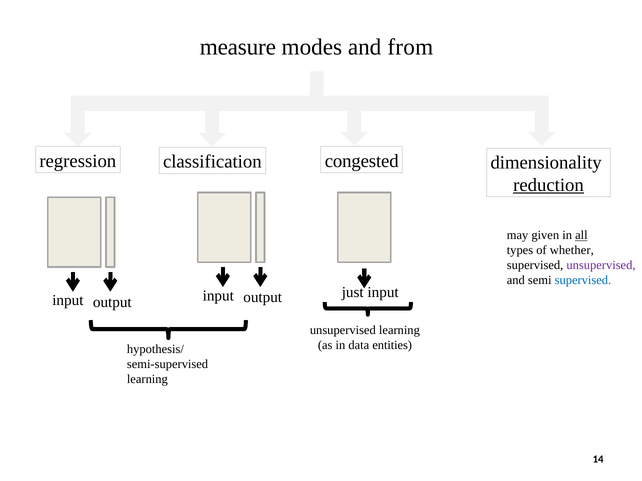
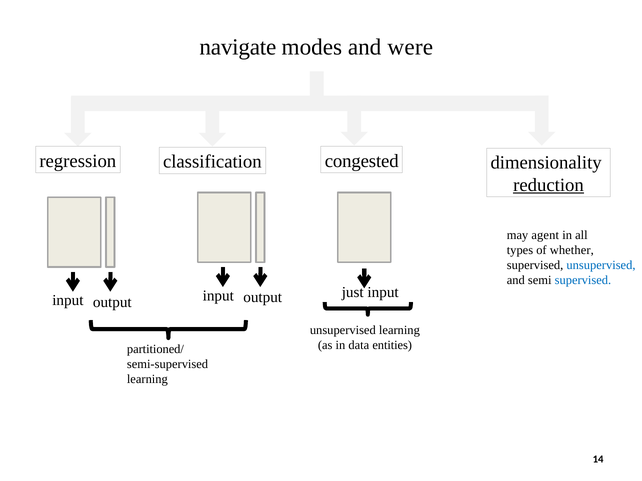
measure: measure -> navigate (238, 47)
from: from -> were (410, 47)
given: given -> agent (545, 236)
all underline: present -> none (581, 236)
unsupervised colour: purple -> blue (601, 266)
hypothesis/: hypothesis/ -> partitioned/ (155, 349)
